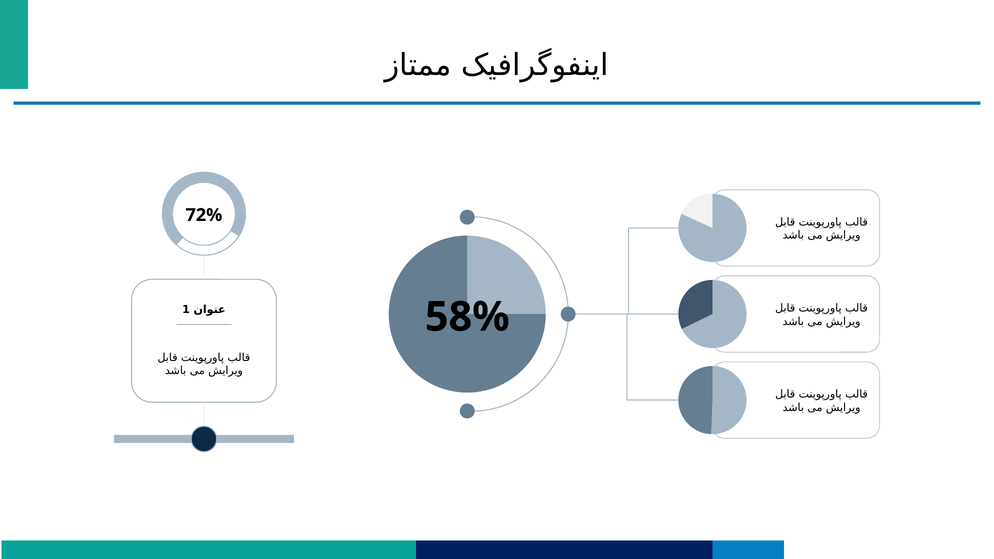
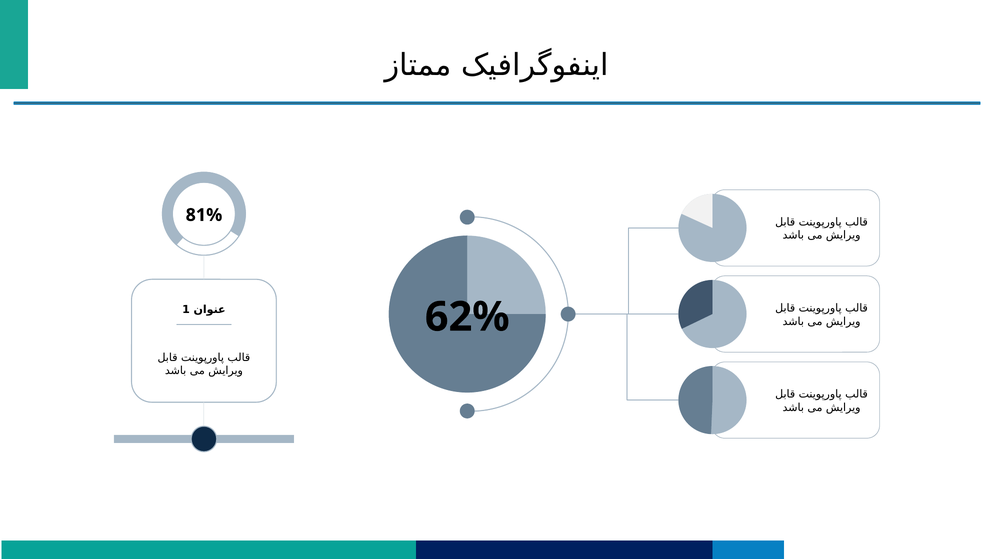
72%: 72% -> 81% (204, 215)
58%: 58% -> 62% (467, 317)
